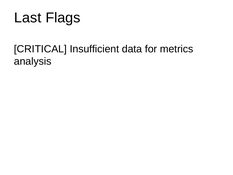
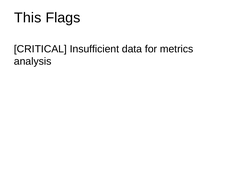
Last: Last -> This (28, 18)
